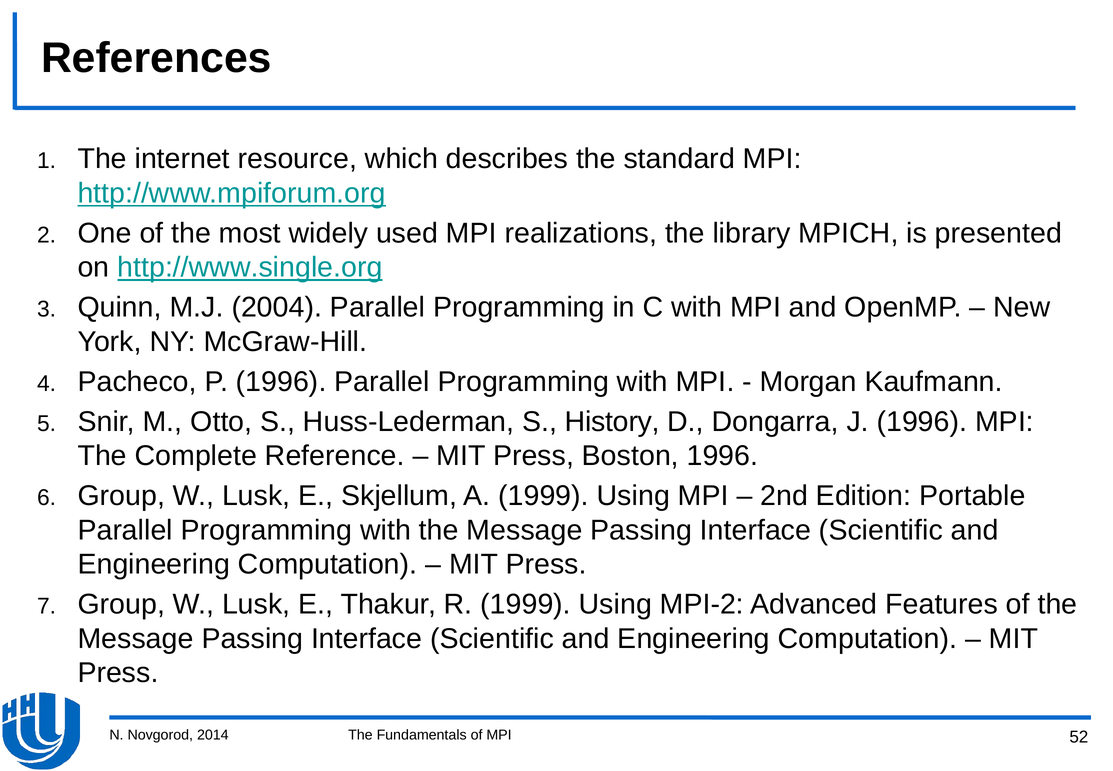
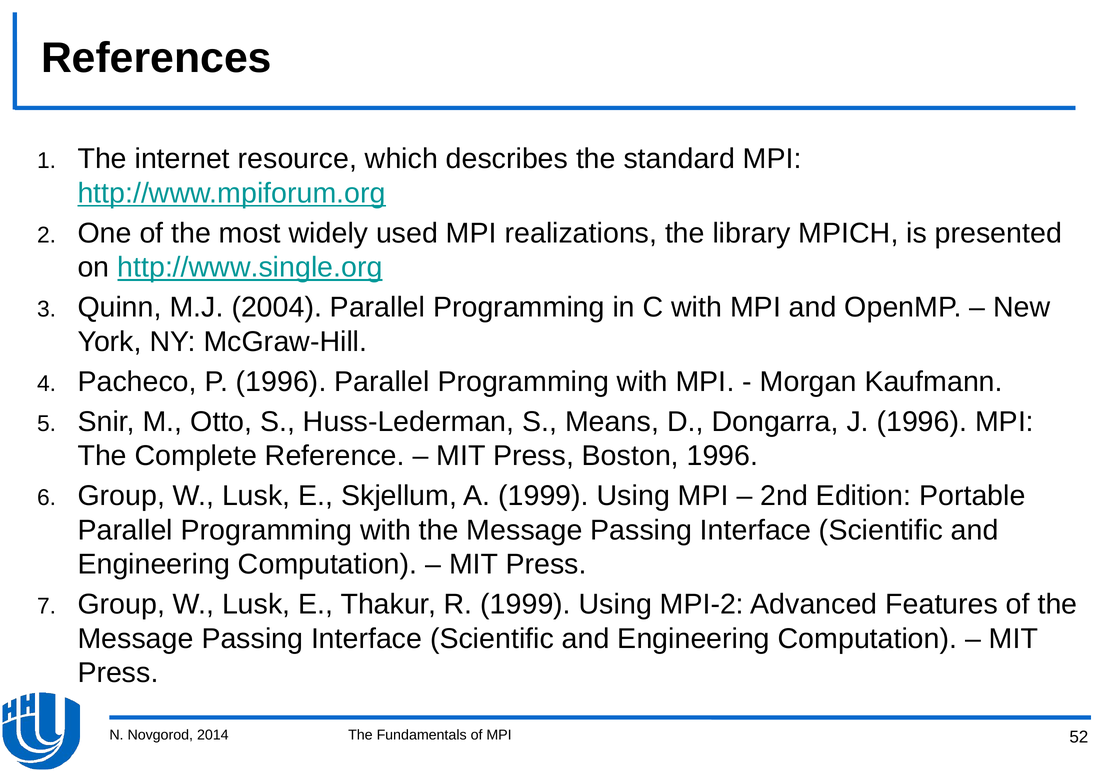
History: History -> Means (612, 421)
